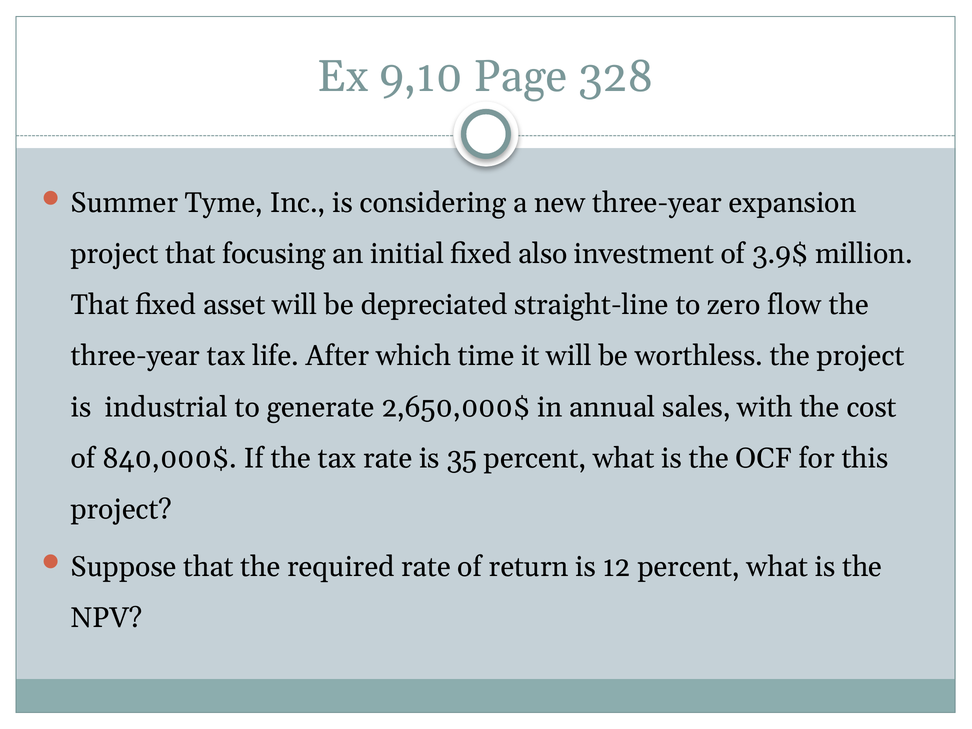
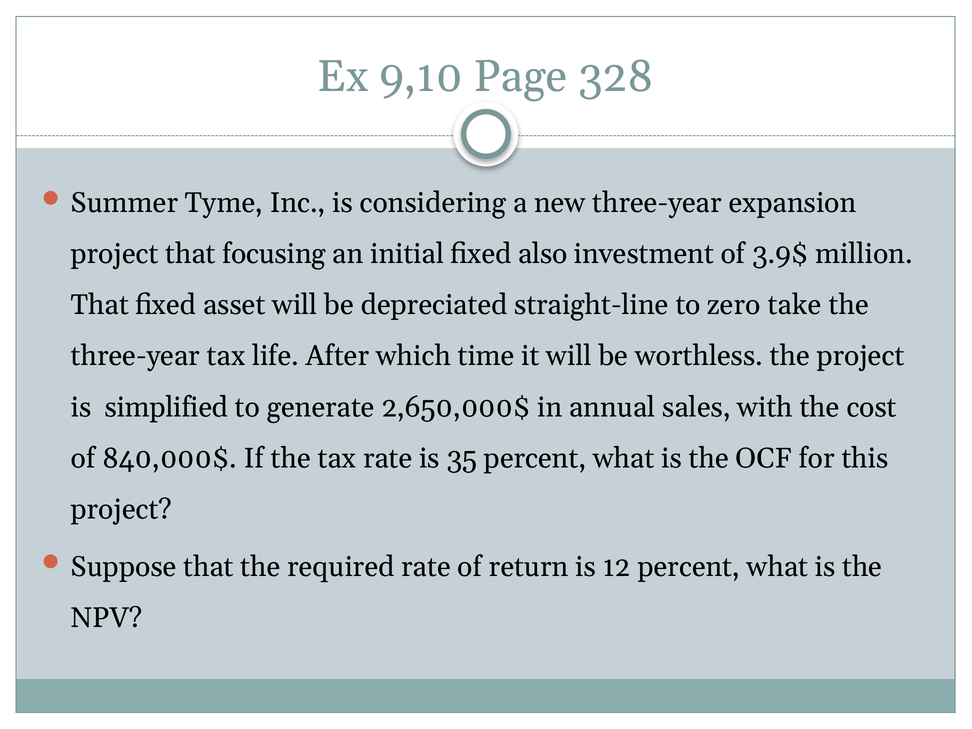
flow: flow -> take (795, 305)
industrial: industrial -> simplified (167, 407)
